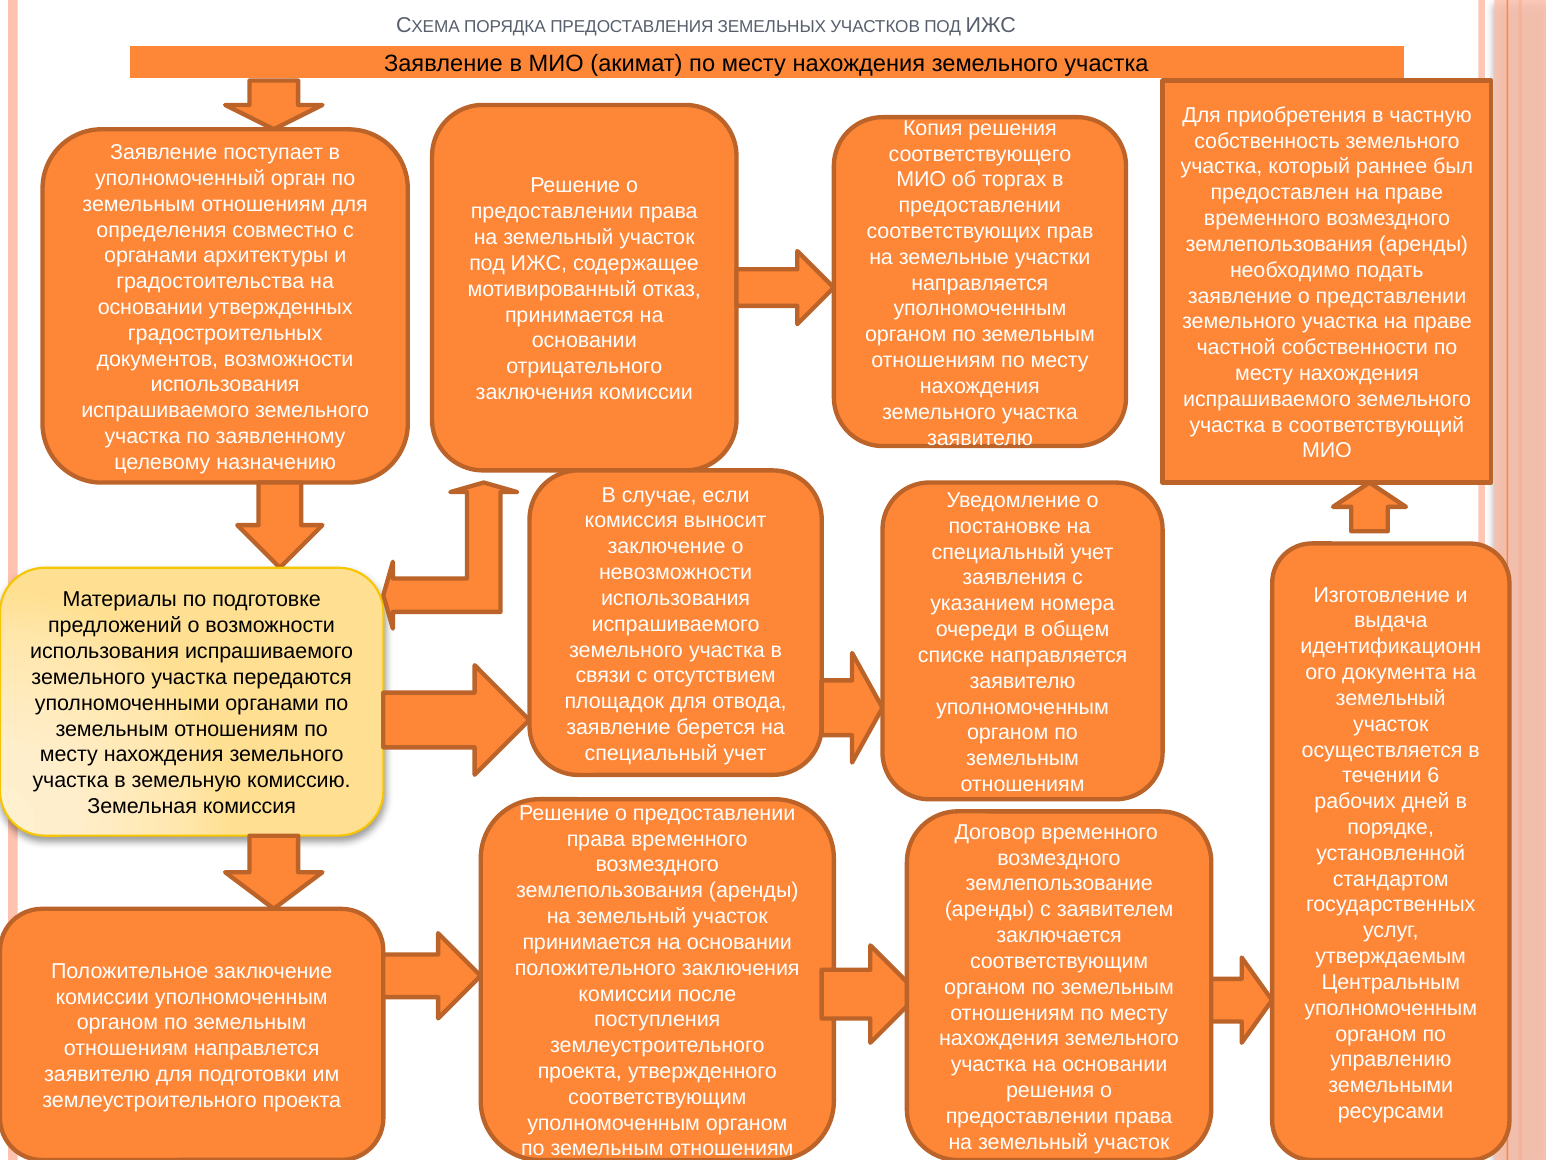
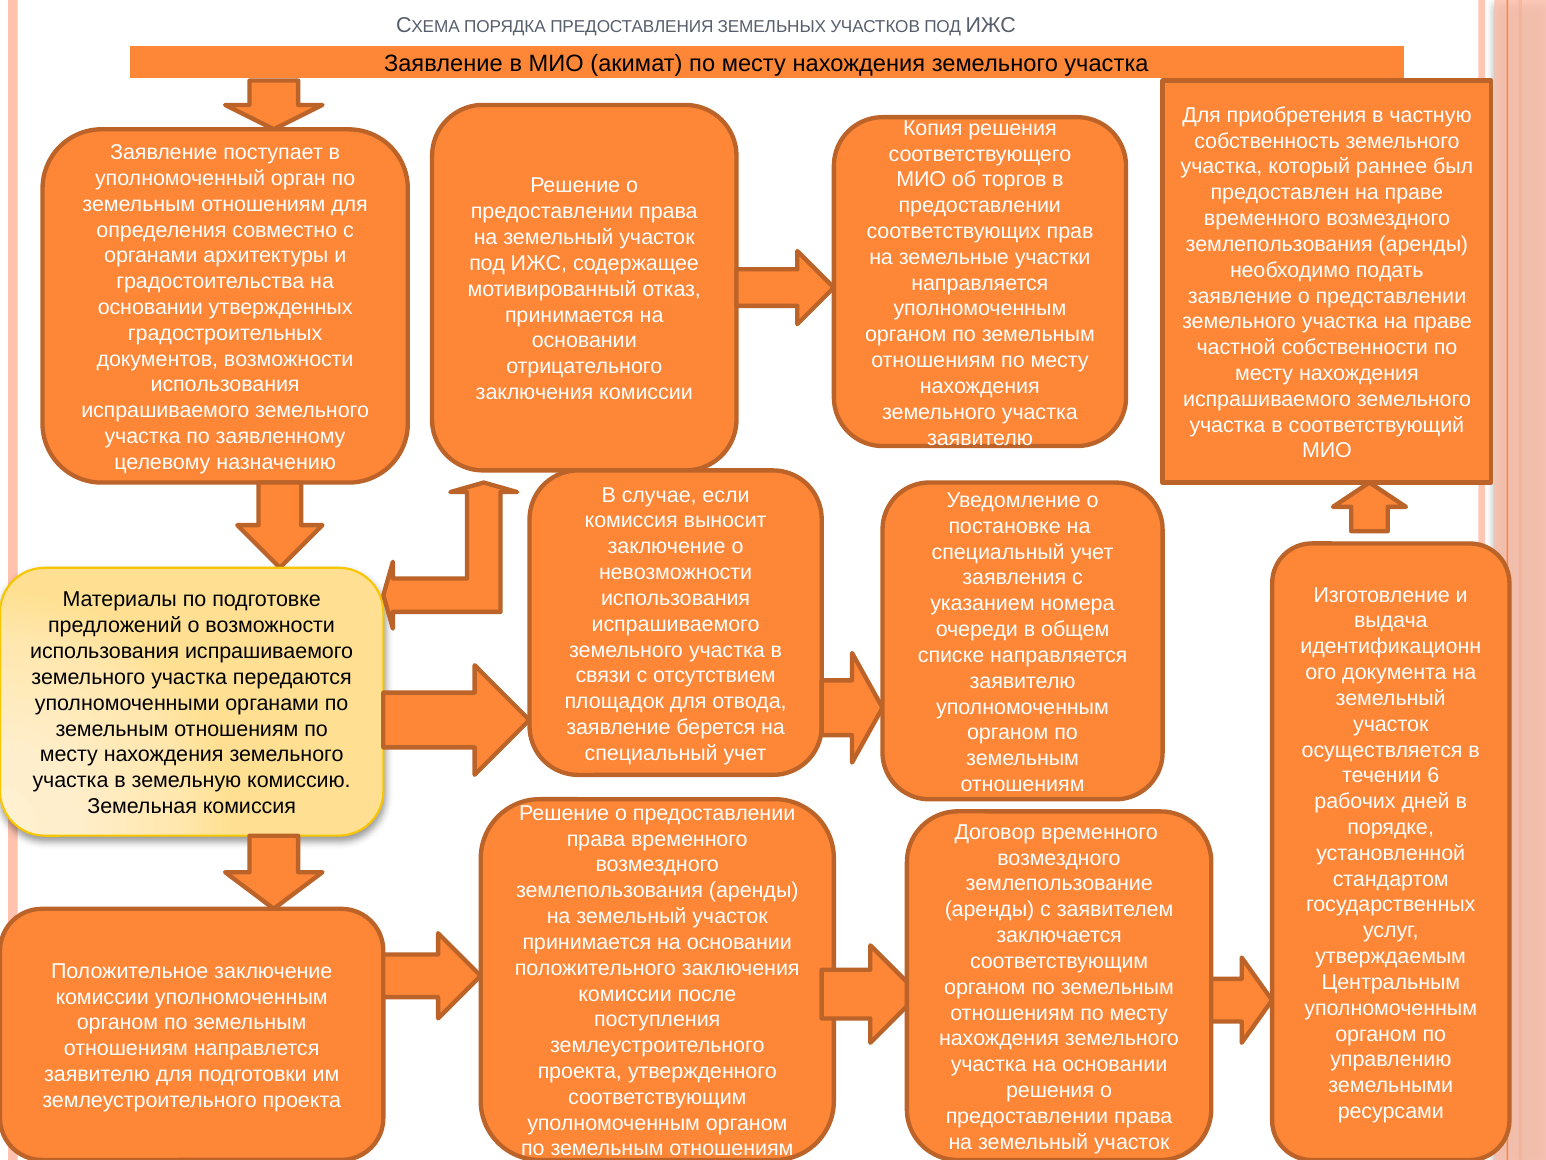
торгах: торгах -> торгов (1014, 180)
